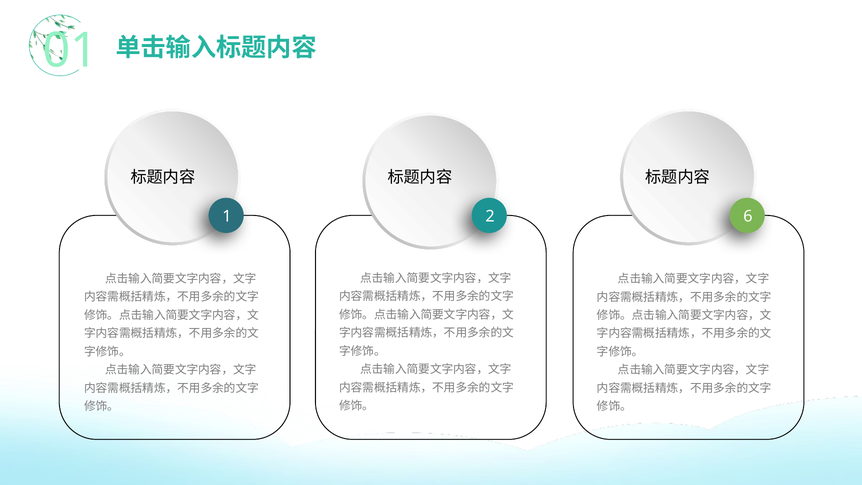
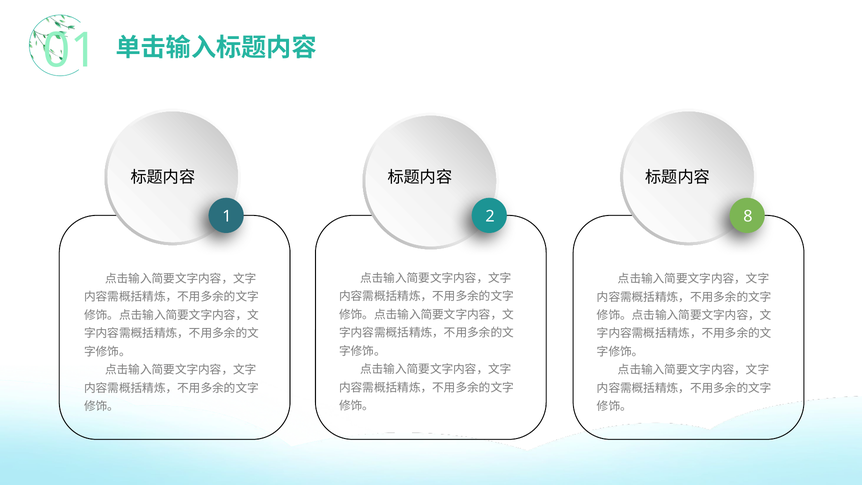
6: 6 -> 8 (748, 216)
